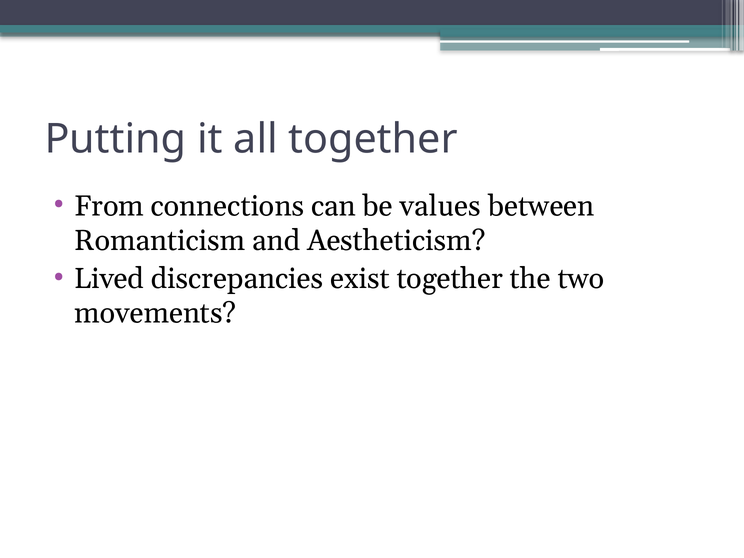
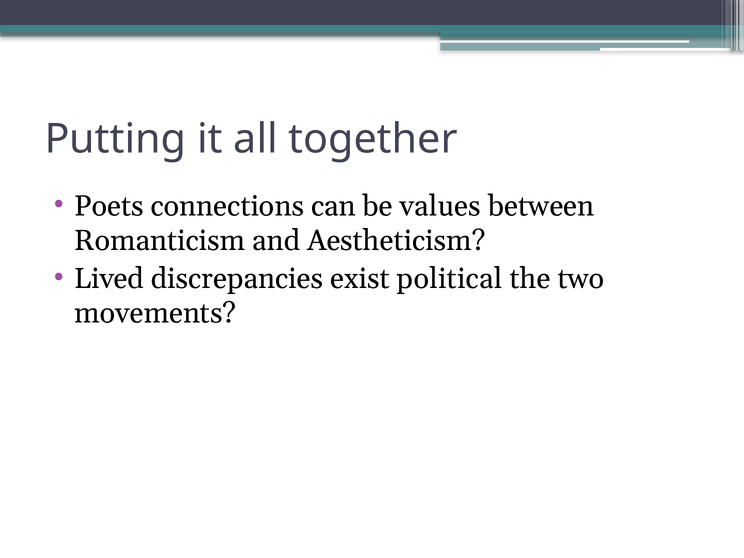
From: From -> Poets (109, 206)
exist together: together -> political (450, 279)
